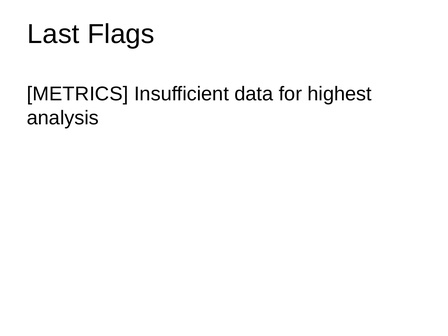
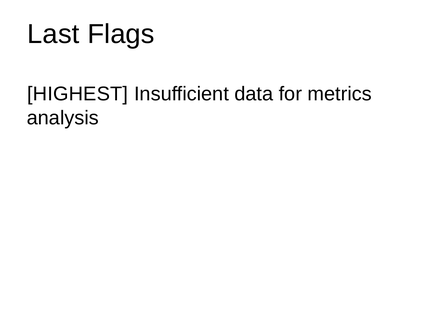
METRICS: METRICS -> HIGHEST (78, 94)
highest: highest -> metrics (340, 94)
